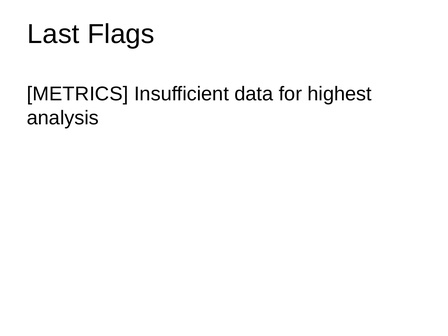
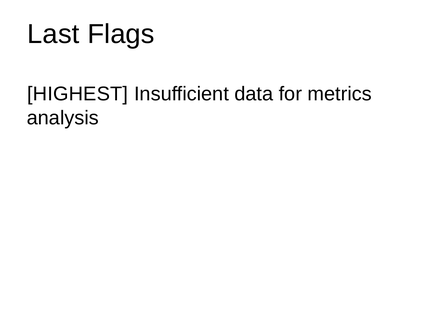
METRICS: METRICS -> HIGHEST (78, 94)
highest: highest -> metrics (340, 94)
